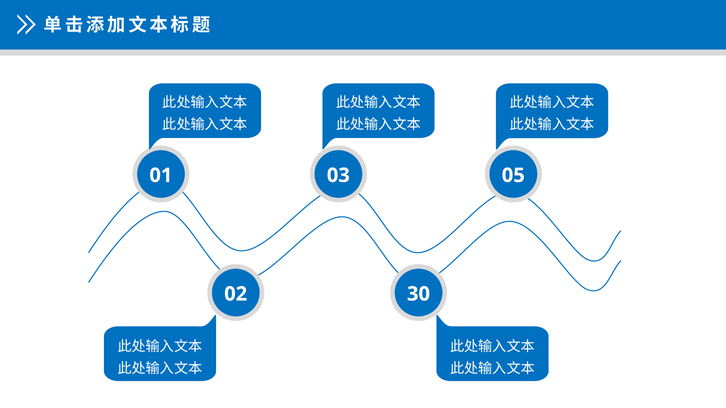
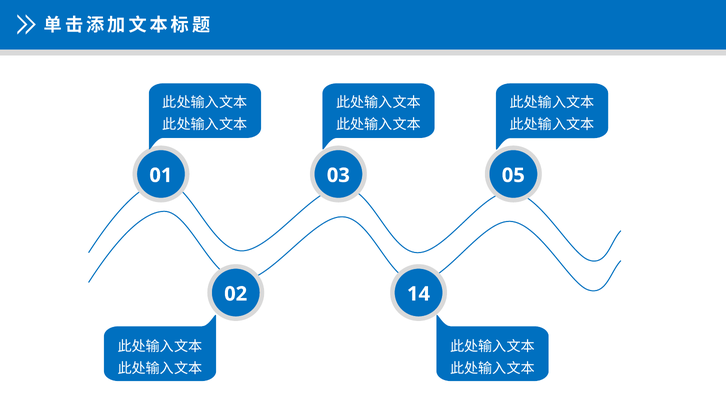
30: 30 -> 14 (418, 294)
